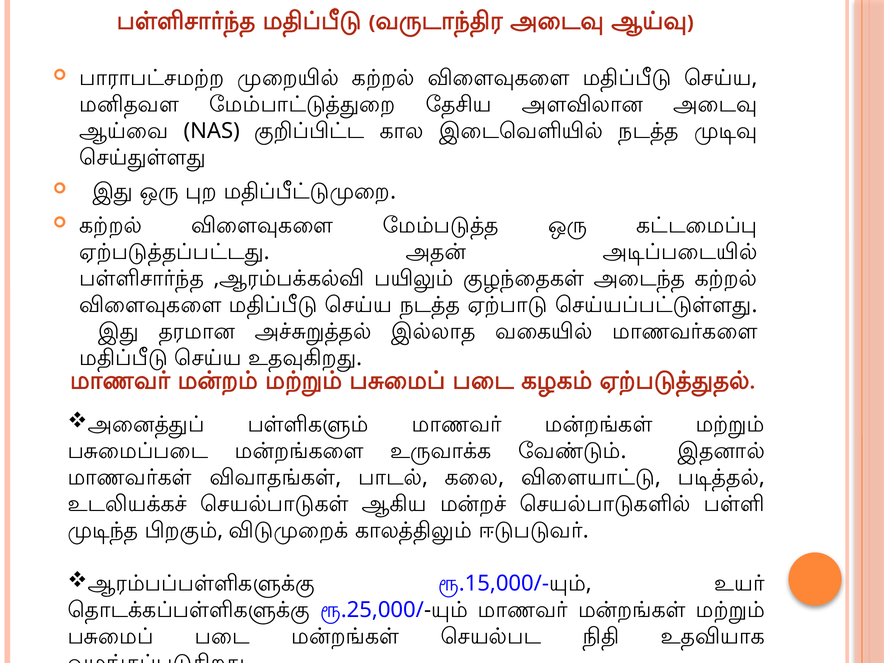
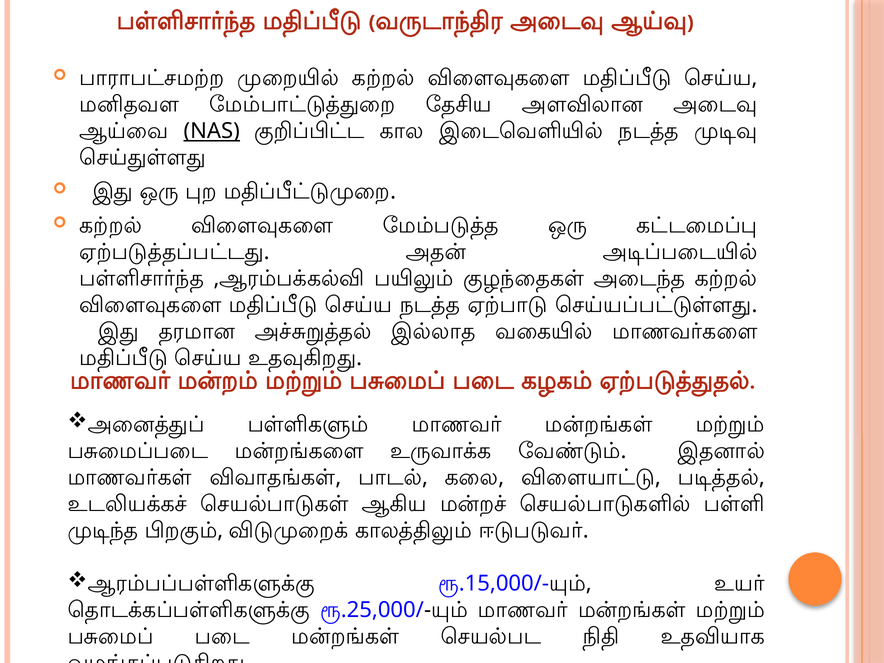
NAS underline: none -> present (212, 131)
